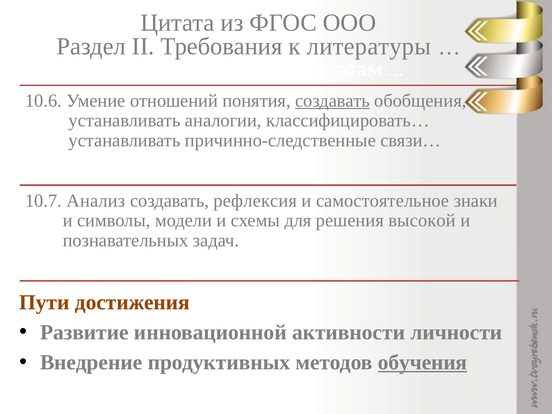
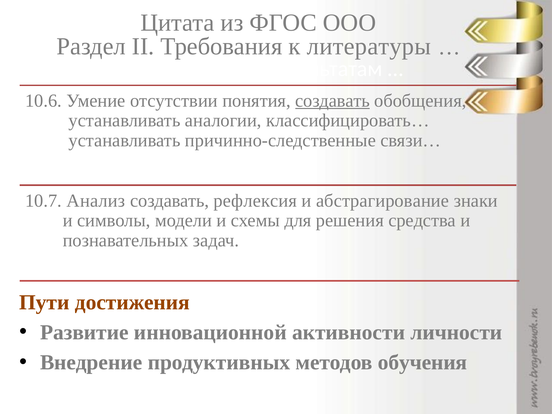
отношений: отношений -> отсутствии (174, 101)
самостоятельное: самостоятельное -> абстрагирование (383, 201)
высокой: высокой -> средства (422, 220)
обучения underline: present -> none (423, 362)
